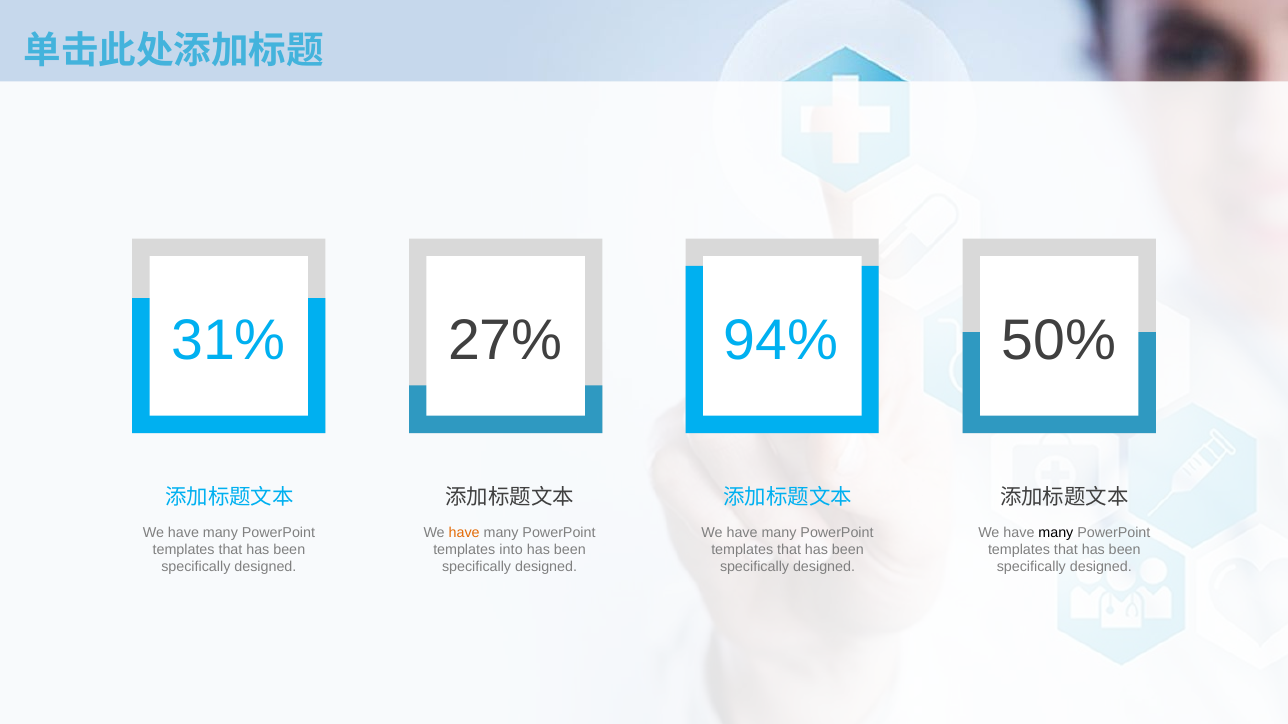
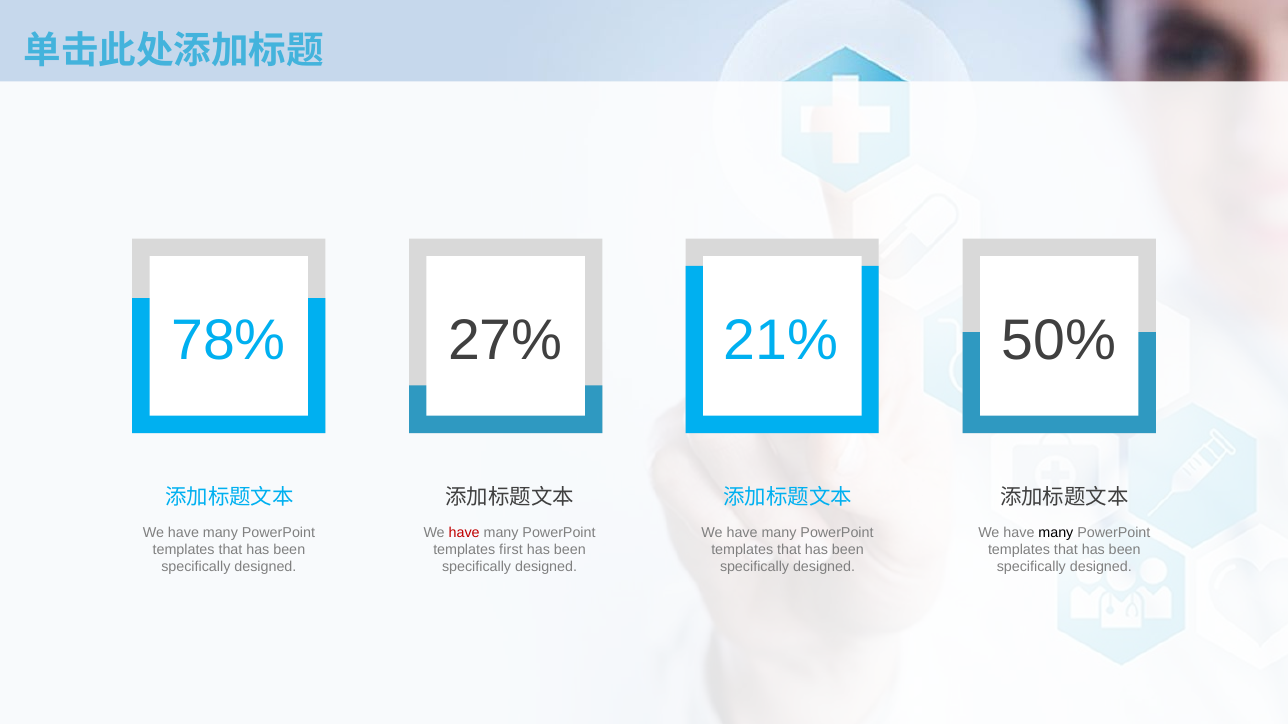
31%: 31% -> 78% (229, 341)
94%: 94% -> 21% (781, 341)
have colour: orange -> red (464, 533)
into: into -> first (511, 550)
